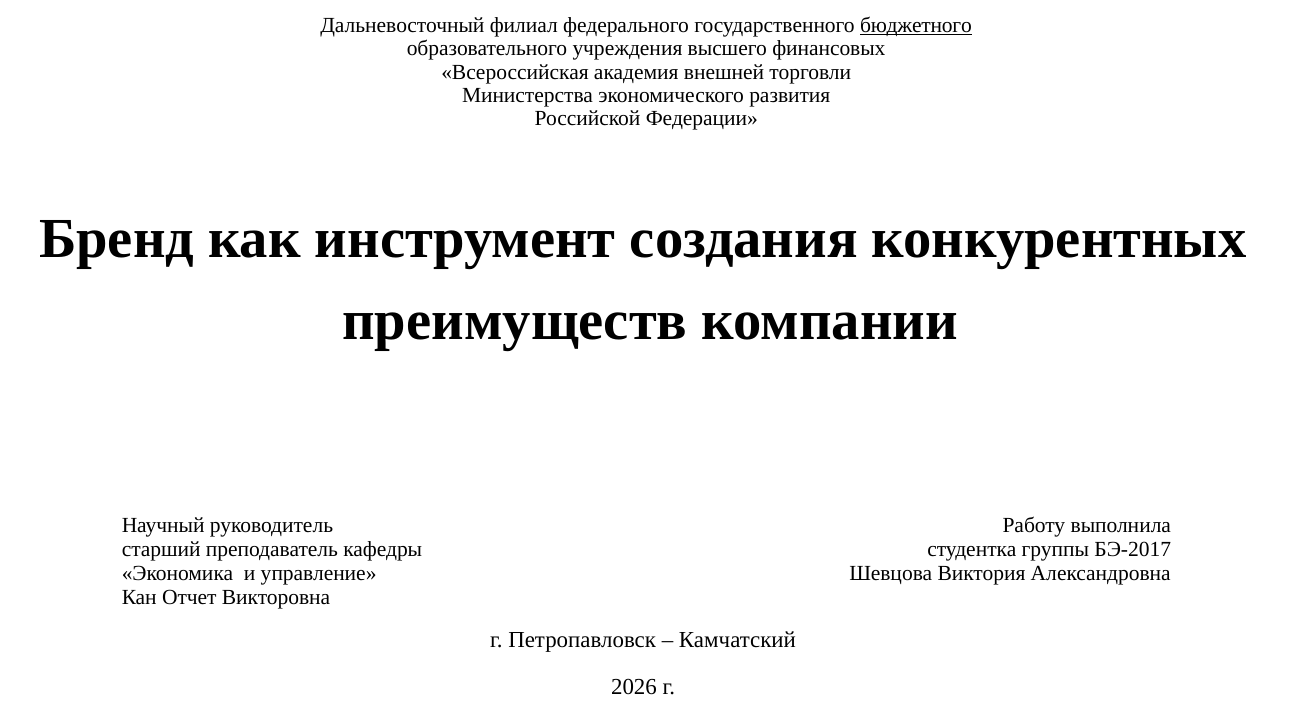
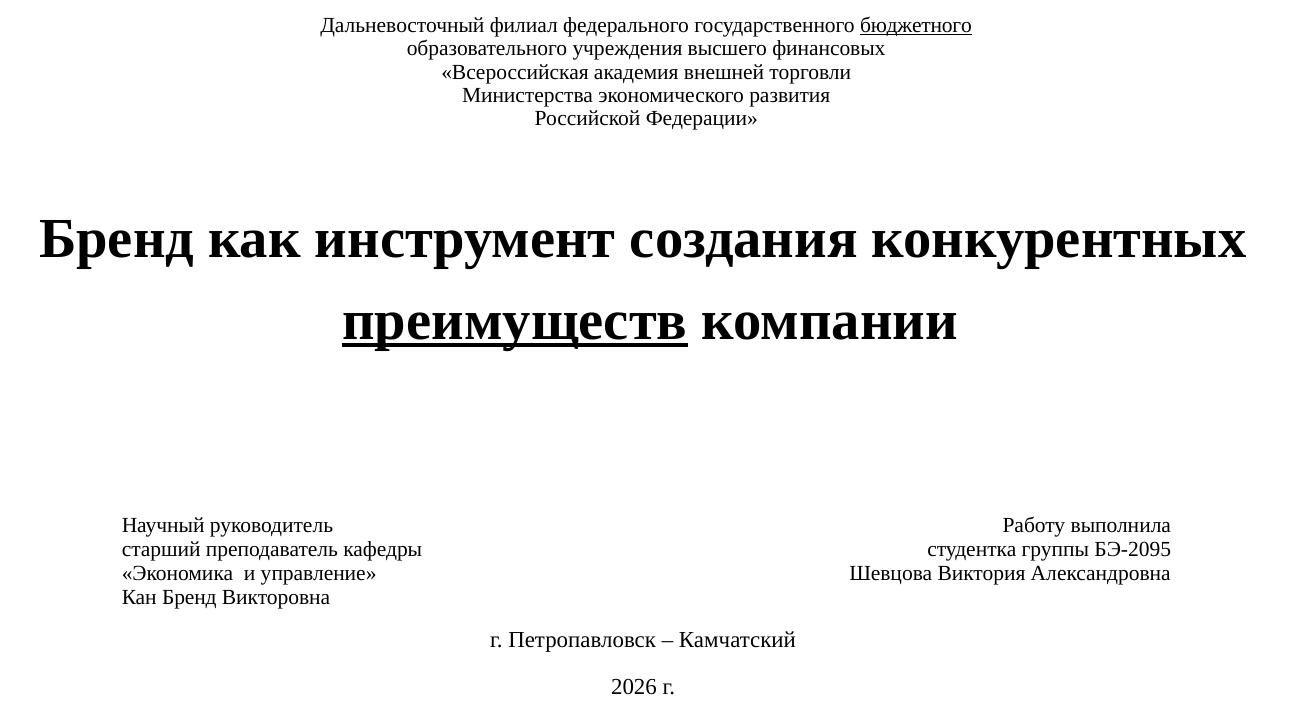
преимуществ underline: none -> present (515, 321)
БЭ-2017: БЭ-2017 -> БЭ-2095 (1133, 549)
Кан Отчет: Отчет -> Бренд (189, 597)
